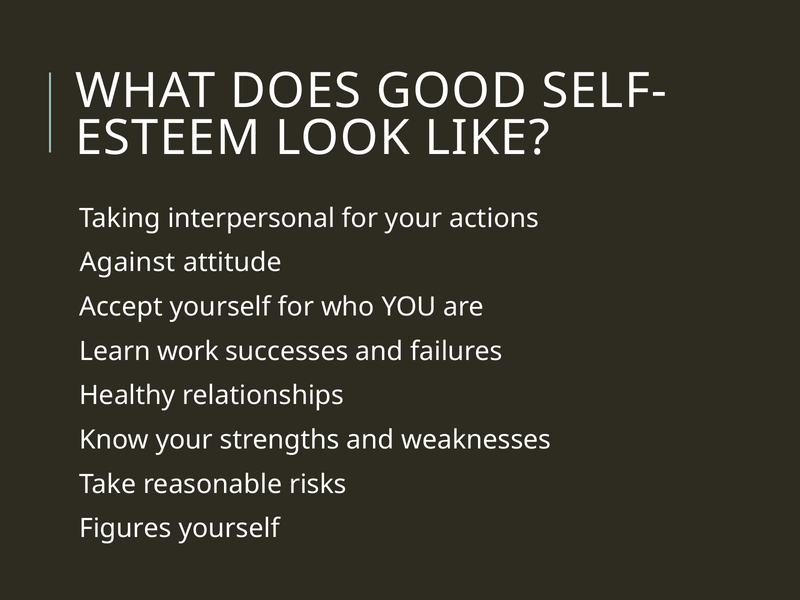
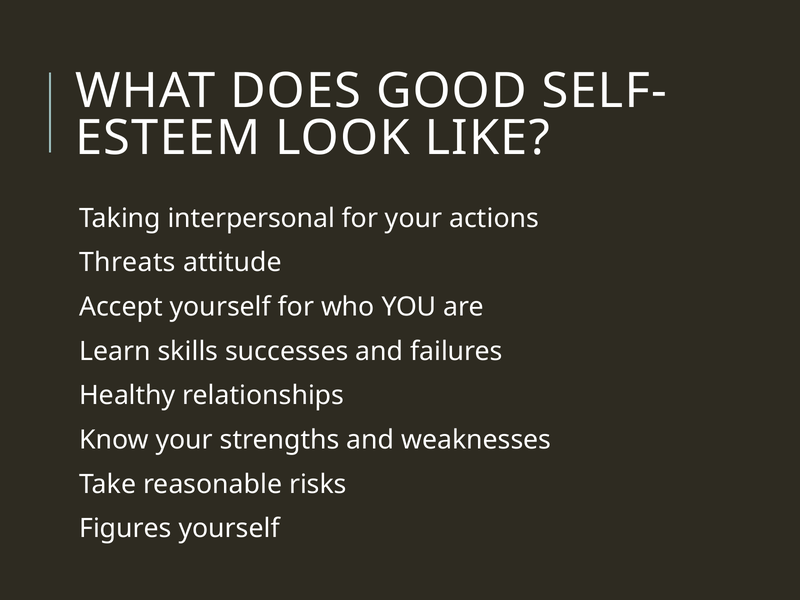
Against: Against -> Threats (128, 263)
work: work -> skills (188, 351)
